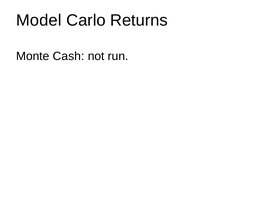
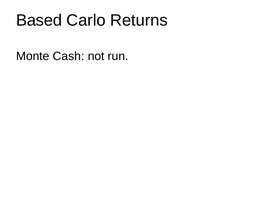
Model: Model -> Based (39, 20)
